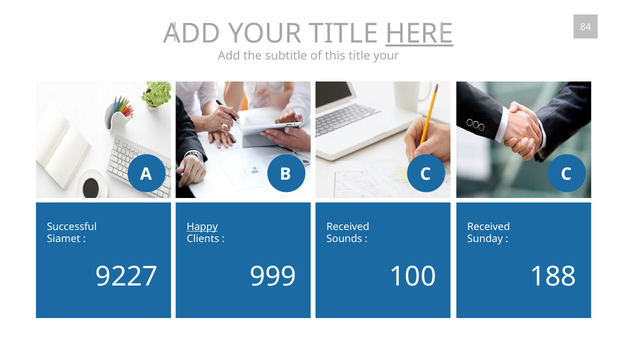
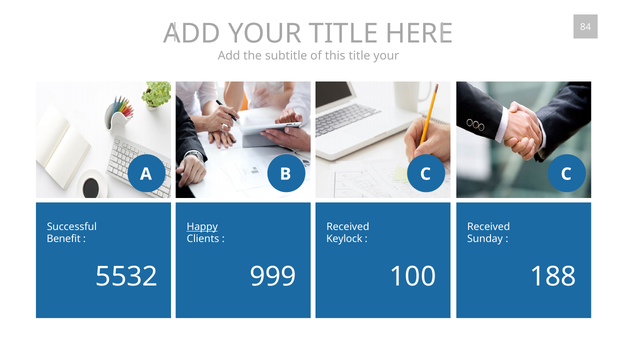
HERE underline: present -> none (419, 34)
Siamet: Siamet -> Benefit (64, 239)
Sounds: Sounds -> Keylock (344, 239)
9227: 9227 -> 5532 (127, 277)
